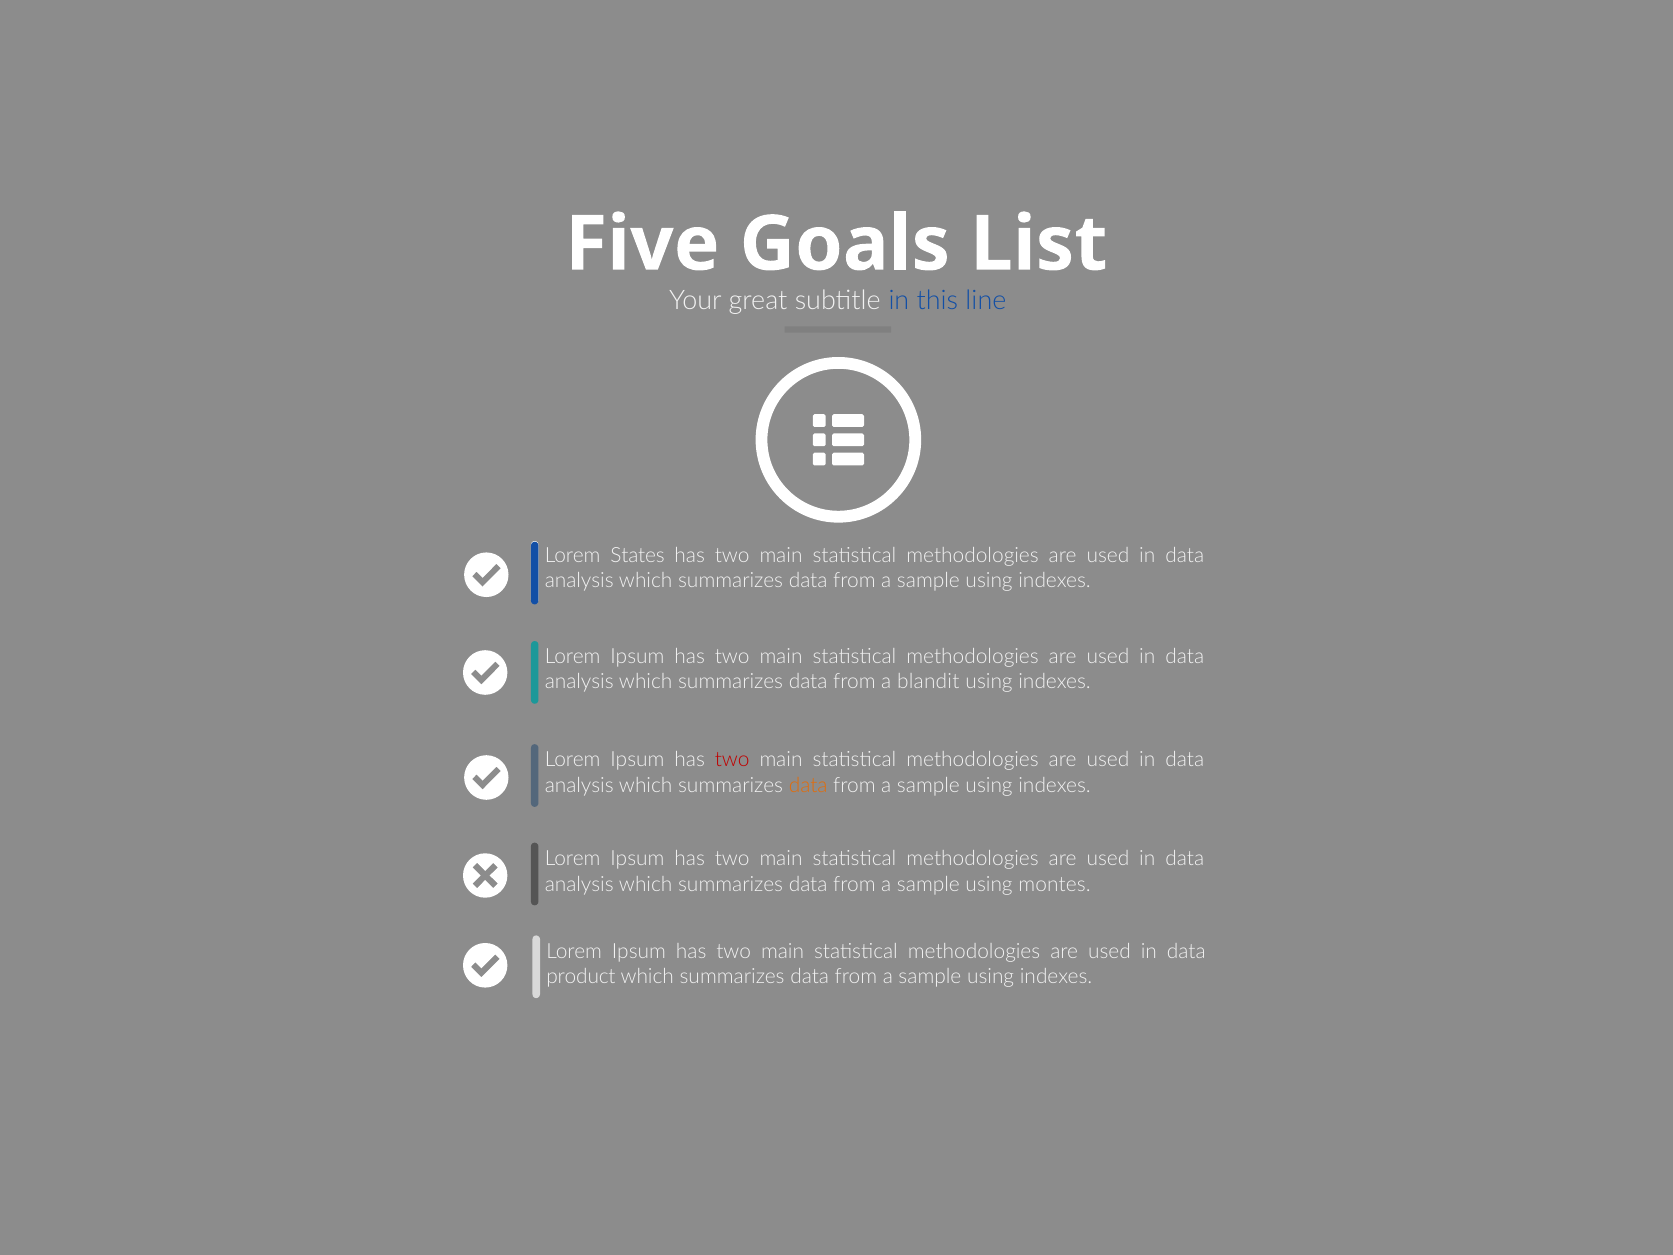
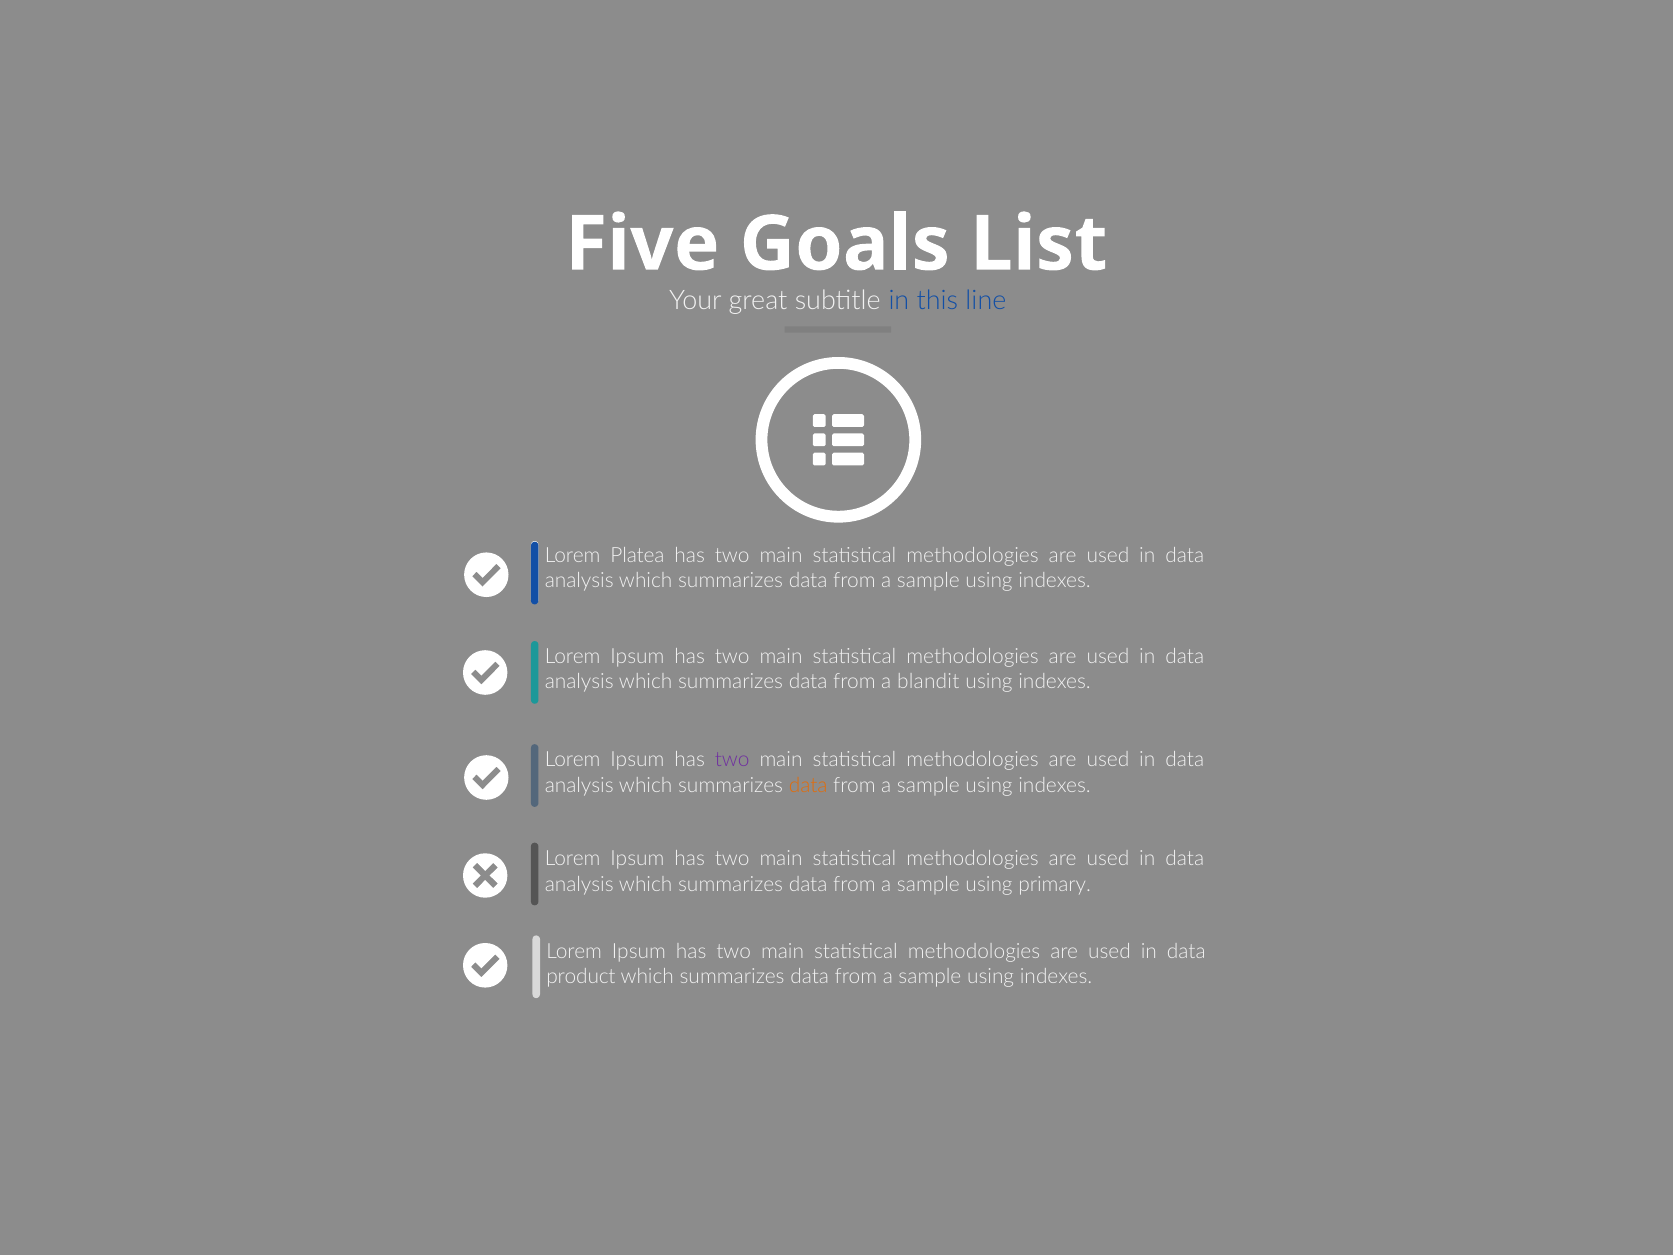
States: States -> Platea (637, 556)
two colour: red -> purple (732, 760)
montes: montes -> primary (1055, 884)
